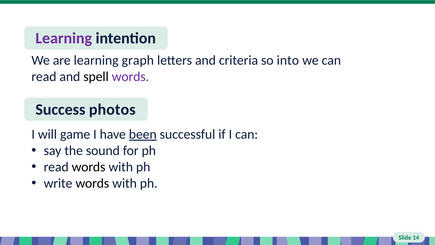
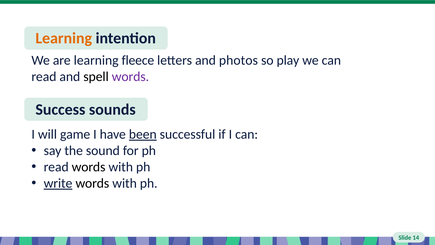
Learning colour: purple -> orange (64, 38)
graph: graph -> fleece (138, 60)
criteria: criteria -> photos (238, 60)
into: into -> play (288, 60)
photos: photos -> sounds (112, 110)
write underline: none -> present (58, 183)
